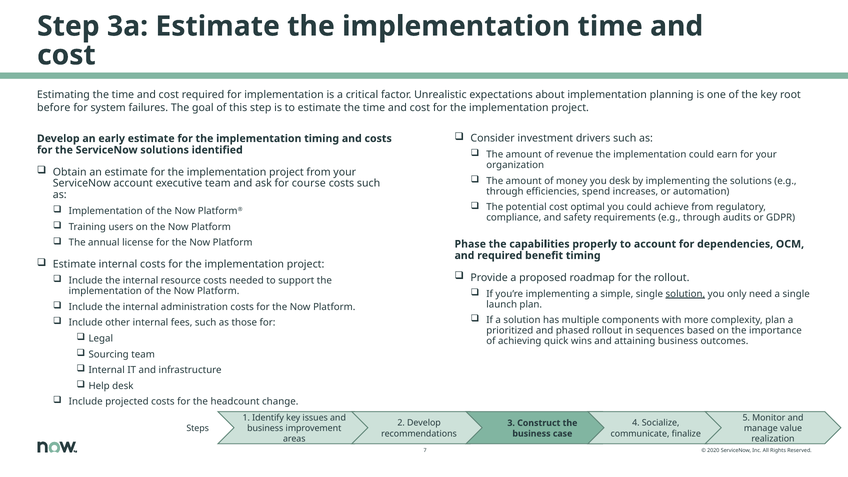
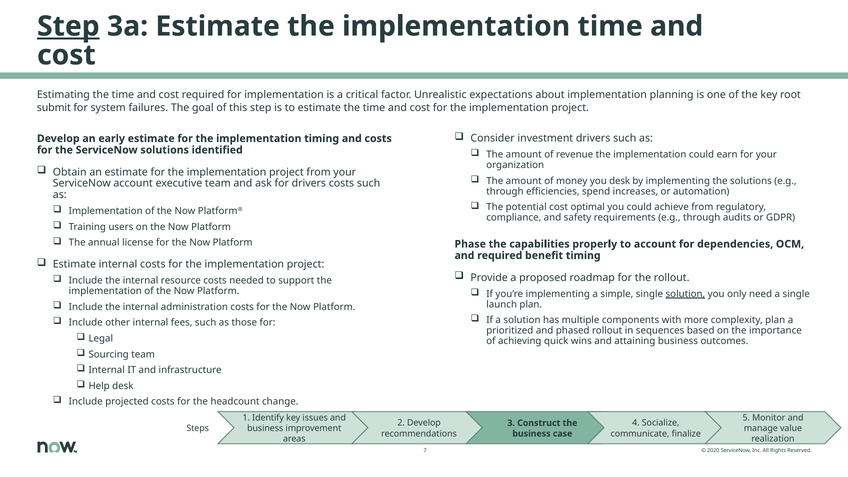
Step underline: none -> present (68, 26)
before: before -> submit (54, 108)
for course: course -> drivers (309, 183)
